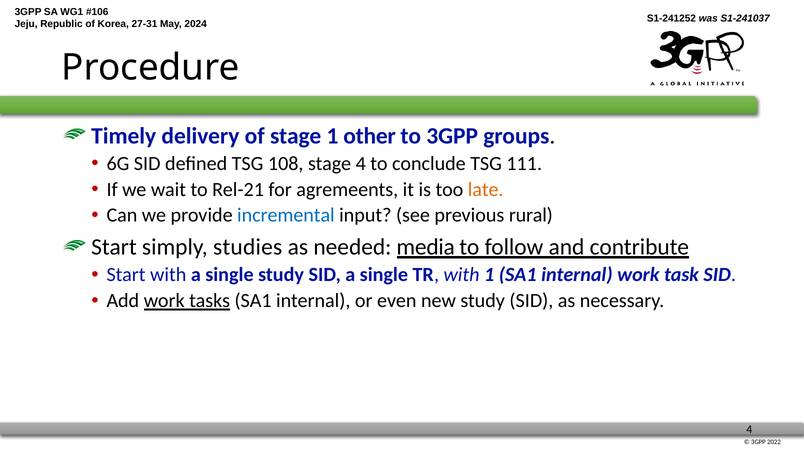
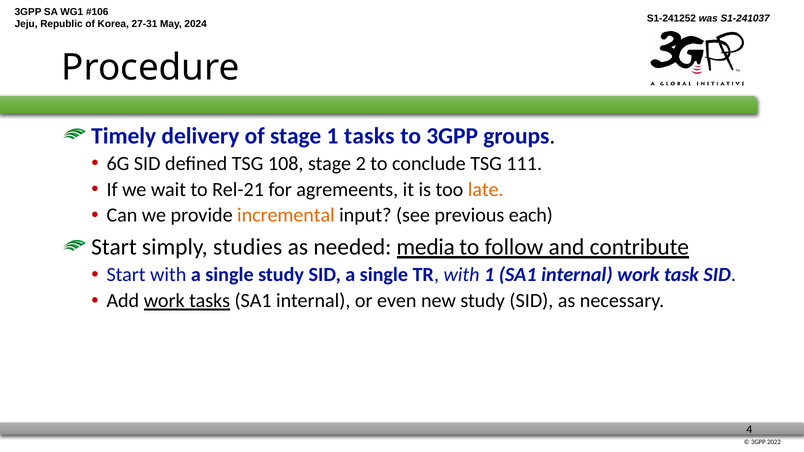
1 other: other -> tasks (369, 136)
stage 4: 4 -> 2 (361, 164)
incremental colour: blue -> orange (286, 215)
rural: rural -> each (531, 215)
